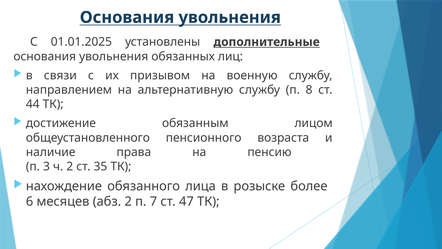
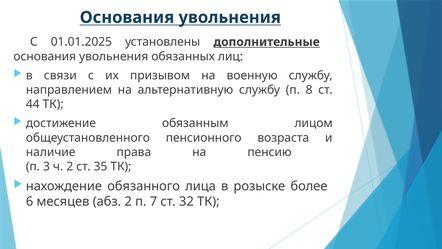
47: 47 -> 32 (186, 201)
